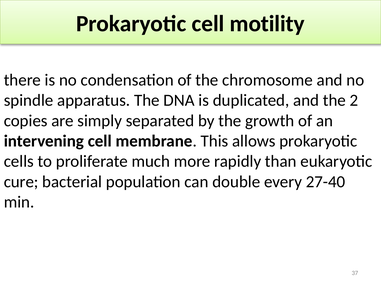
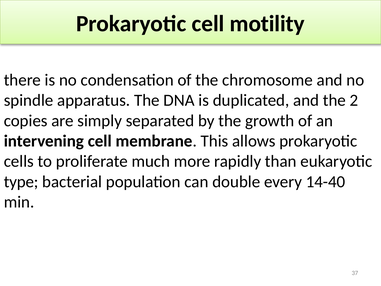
cure: cure -> type (21, 182)
27-40: 27-40 -> 14-40 (326, 182)
